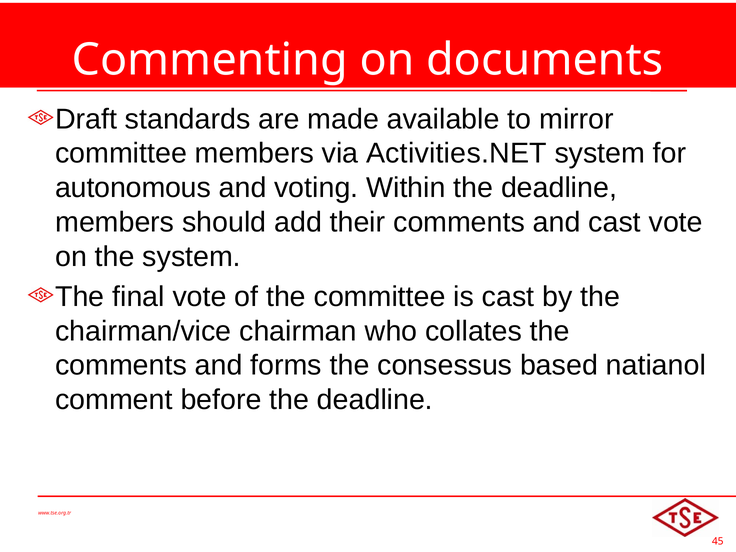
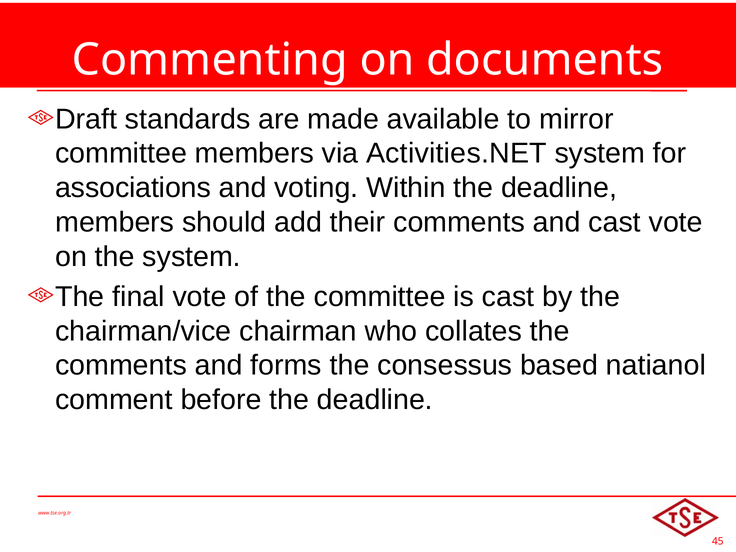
autonomous: autonomous -> associations (133, 188)
